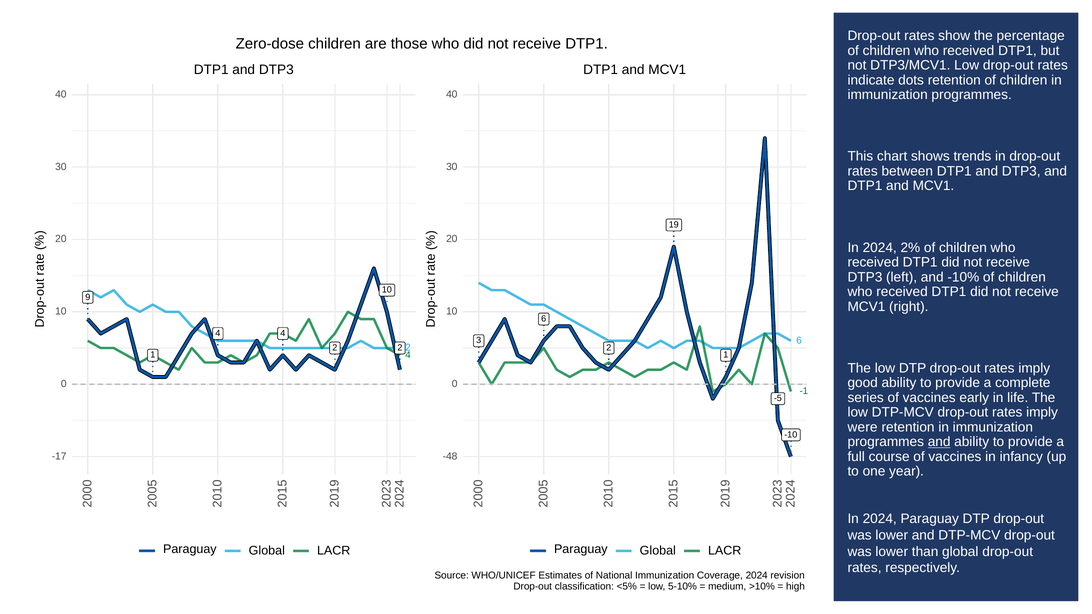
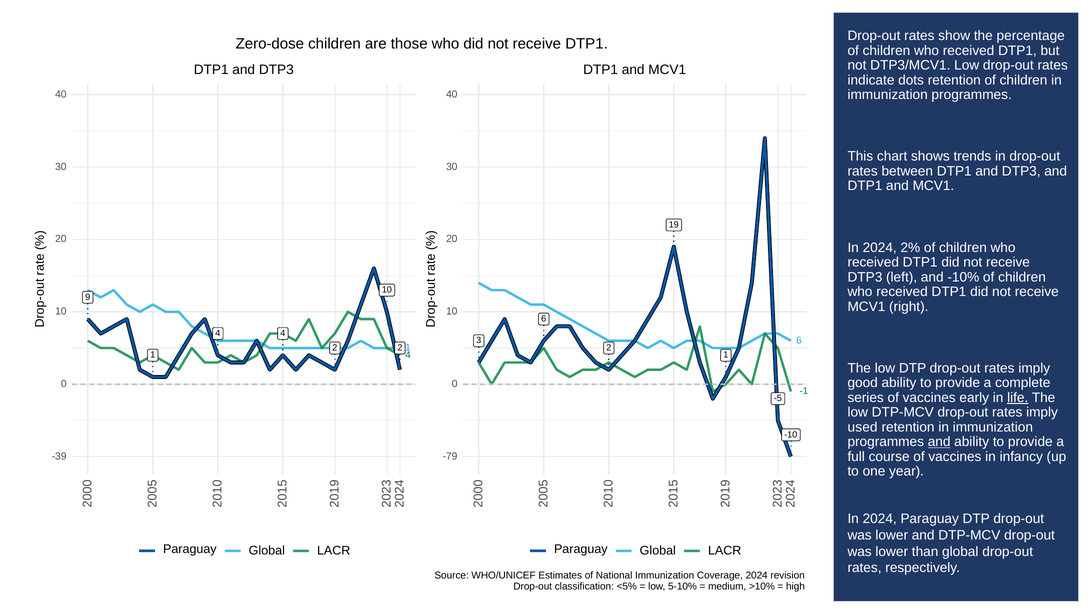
2 2: 2 -> 1 (408, 348)
life underline: none -> present (1018, 398)
were: were -> used (863, 427)
-17: -17 -> -39 (59, 456)
-48: -48 -> -79 (450, 456)
